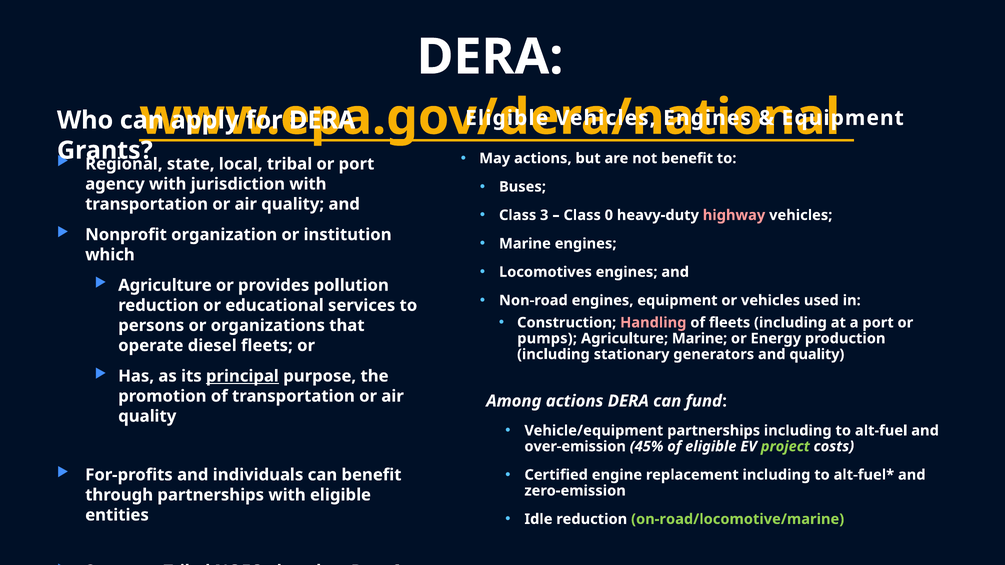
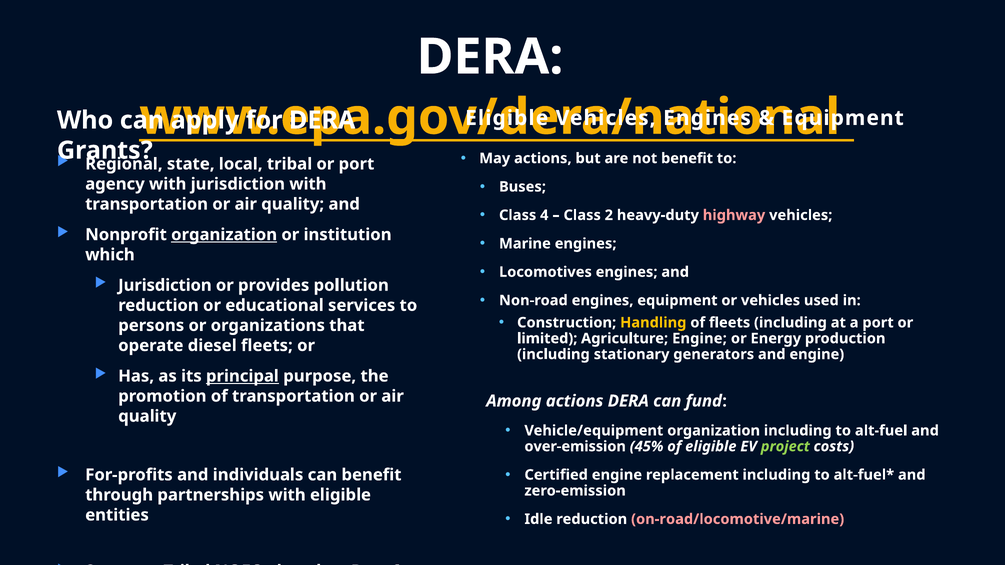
3: 3 -> 4 (544, 215)
0: 0 -> 2 (609, 215)
organization underline: none -> present (224, 235)
Agriculture: Agriculture -> Jurisdiction (165, 285)
Handling colour: pink -> yellow (653, 323)
pumps: pumps -> limited (547, 339)
Agriculture Marine: Marine -> Engine (699, 339)
and quality: quality -> engine (817, 354)
Vehicle/equipment partnerships: partnerships -> organization (714, 431)
on-road/locomotive/marine colour: light green -> pink (738, 519)
